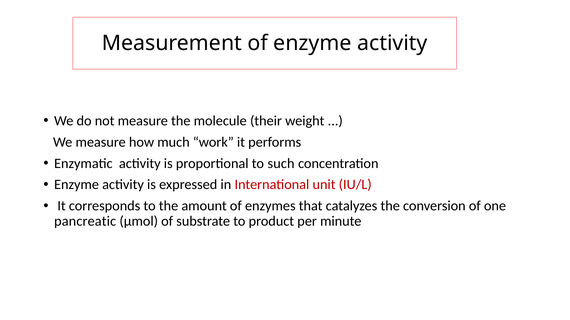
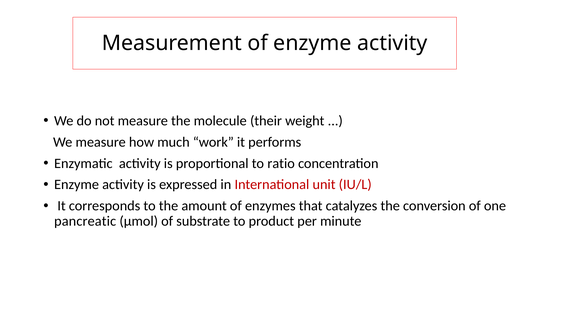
such: such -> ratio (281, 164)
